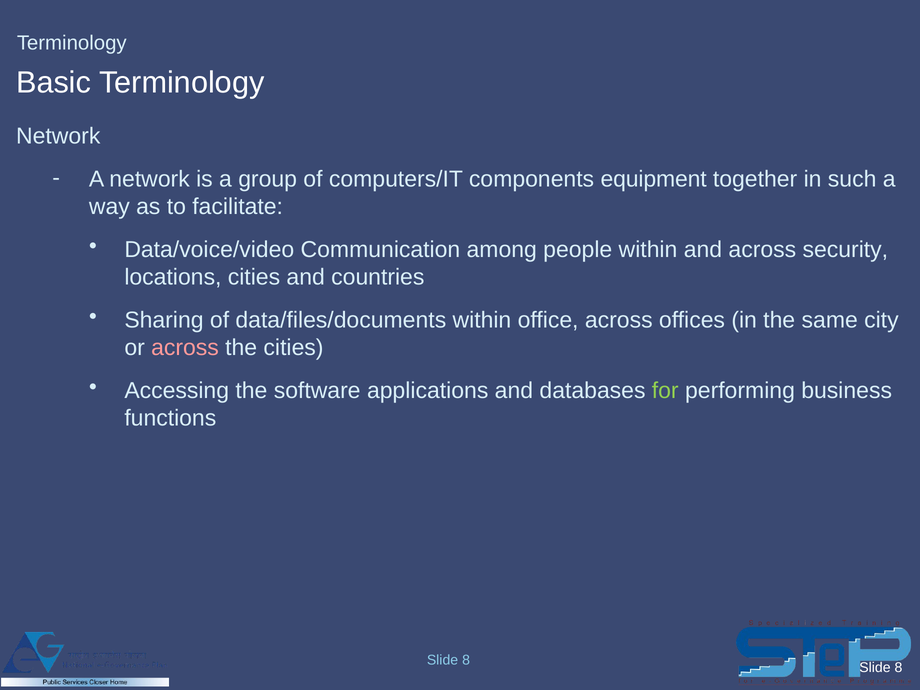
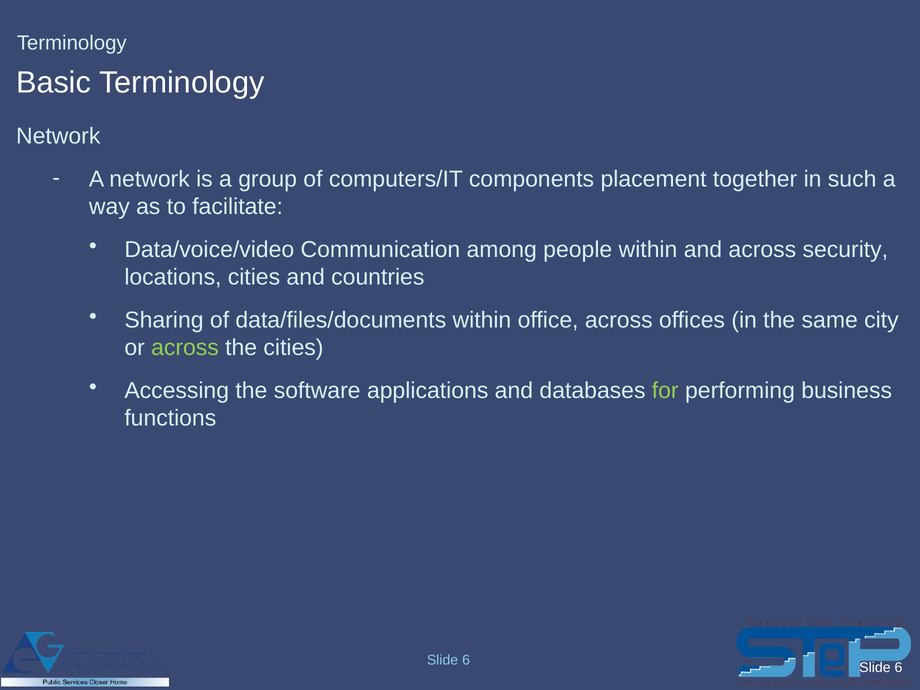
equipment: equipment -> placement (654, 179)
across colour: pink -> light green (185, 348)
8: 8 -> 6 (466, 660)
8: 8 -> 6 (899, 668)
